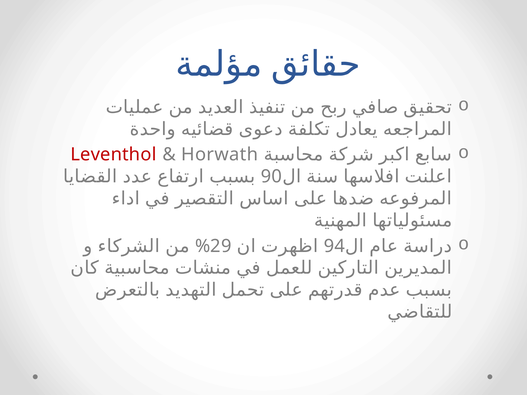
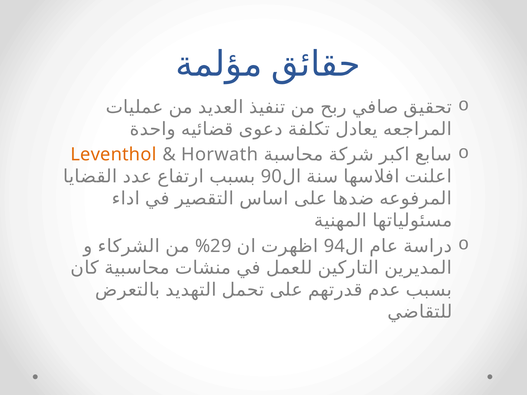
Leventhol colour: red -> orange (113, 155)
